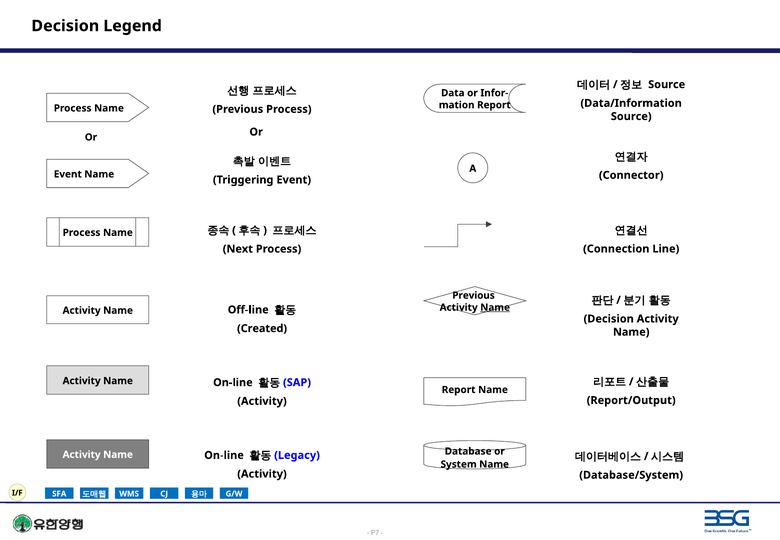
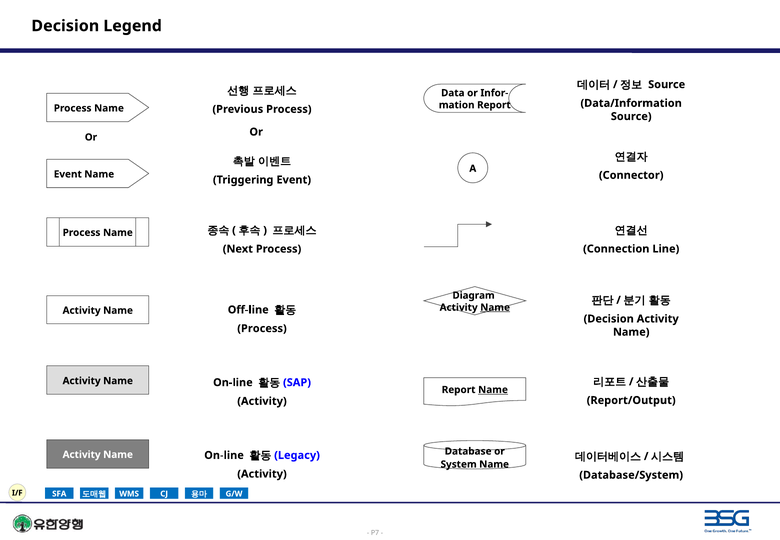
Previous: Previous -> Diagram (474, 295)
Created: Created -> Process (262, 329)
Name underline: none -> present (493, 390)
